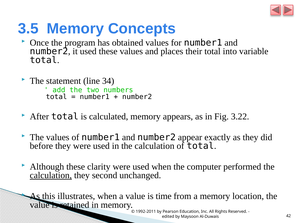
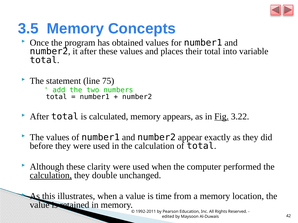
it used: used -> after (88, 51)
34: 34 -> 75 (108, 81)
Fig underline: none -> present (222, 117)
second: second -> double (105, 176)
